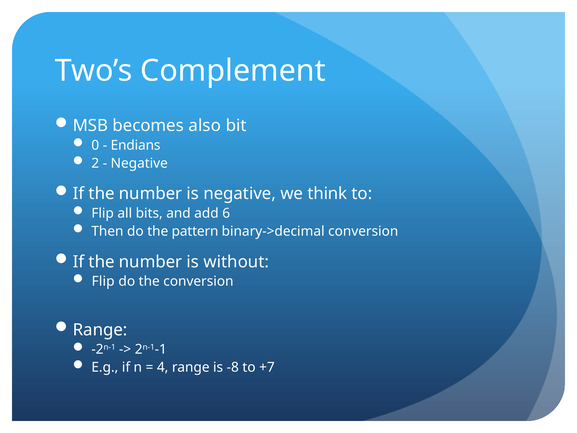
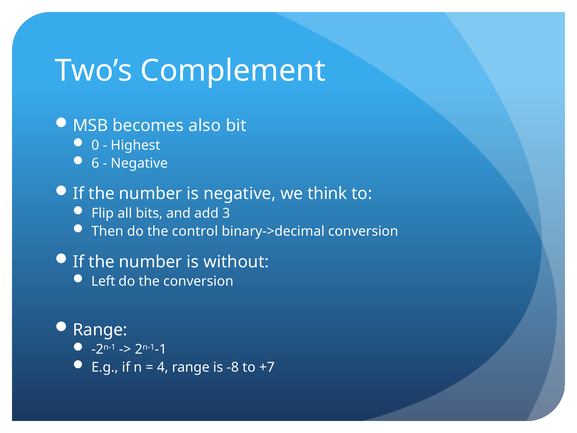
Endians: Endians -> Highest (135, 145)
2: 2 -> 6 (95, 163)
6: 6 -> 3 (226, 213)
pattern: pattern -> control (195, 231)
Flip: Flip -> Left (103, 281)
